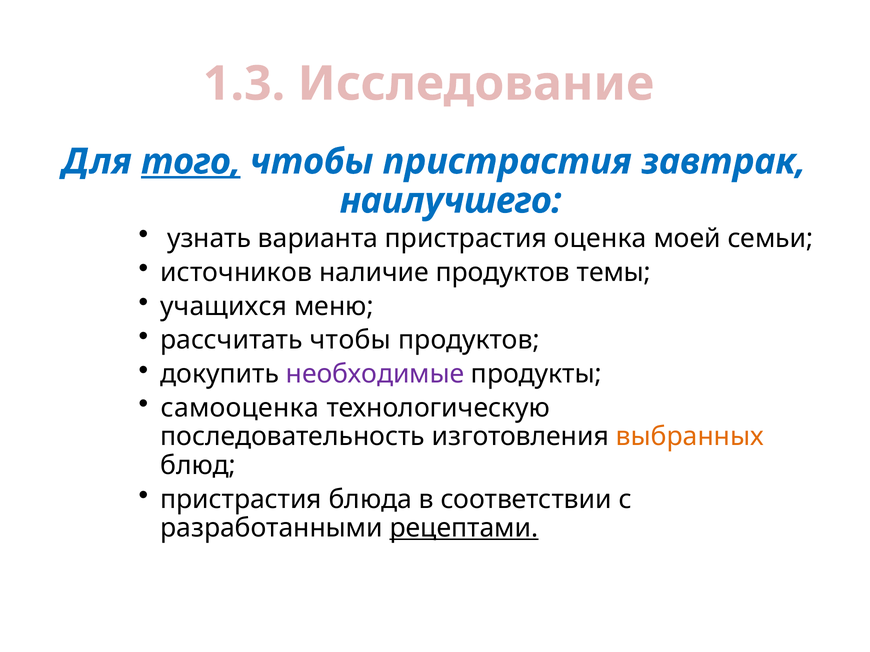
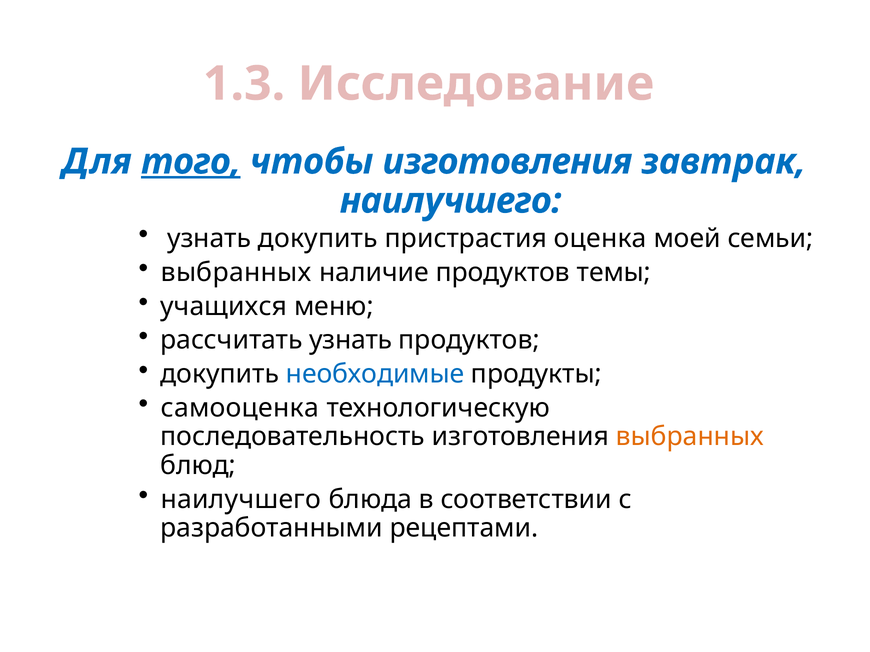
чтобы пристрастия: пристрастия -> изготовления (507, 162)
узнать варианта: варианта -> докупить (318, 239)
источников: источников -> выбранных (236, 273)
рассчитать чтобы: чтобы -> узнать (351, 340)
необходимые colour: purple -> blue (375, 374)
пристрастия: пристрастия -> наилучшего (241, 500)
рецептами underline: present -> none (464, 528)
